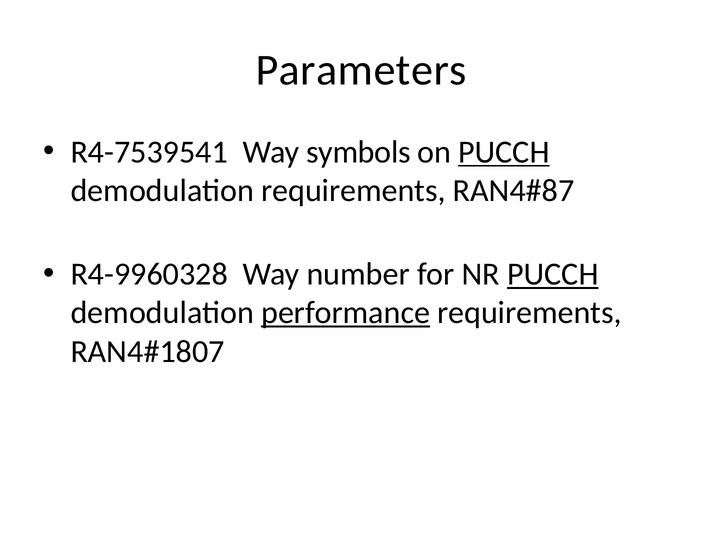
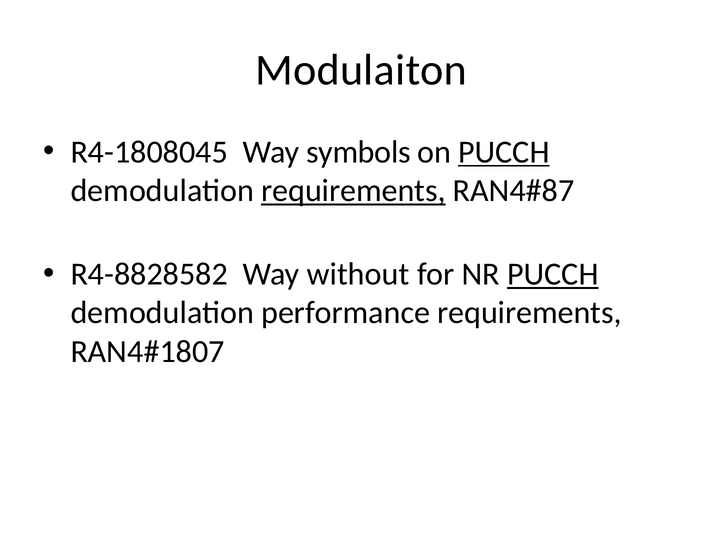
Parameters: Parameters -> Modulaiton (361, 70)
R4-7539541: R4-7539541 -> R4-1808045 (149, 152)
requirements underline: none -> present (353, 190)
R4-9960328: R4-9960328 -> R4-8828582 (149, 274)
number: number -> without (358, 274)
performance underline: present -> none (346, 312)
